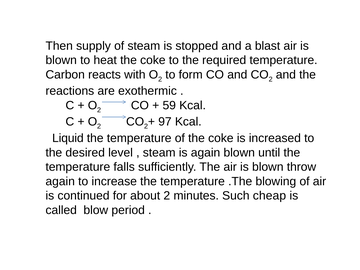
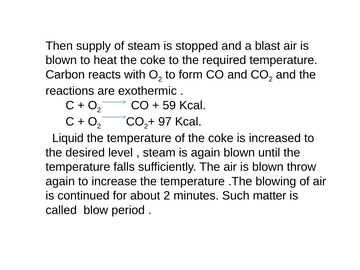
cheap: cheap -> matter (270, 196)
